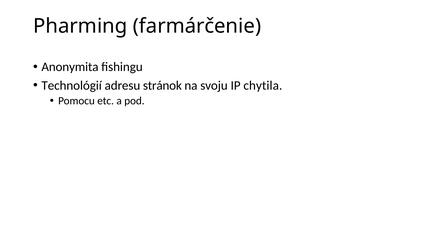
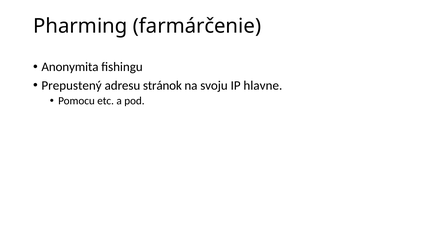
Technológií: Technológií -> Prepustený (72, 86)
chytila: chytila -> hlavne (263, 86)
